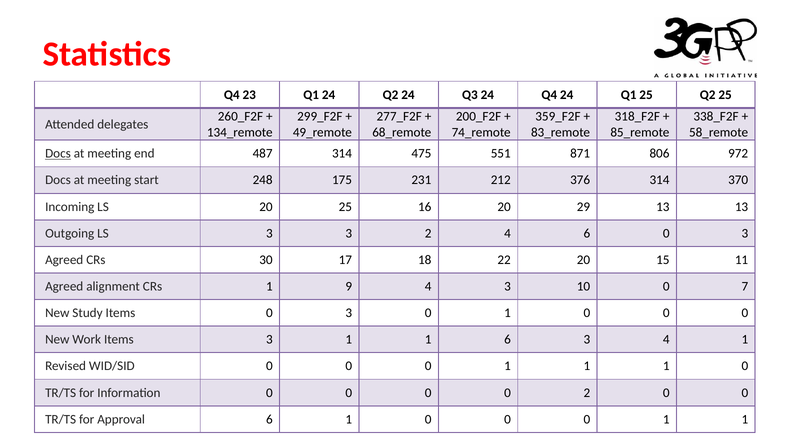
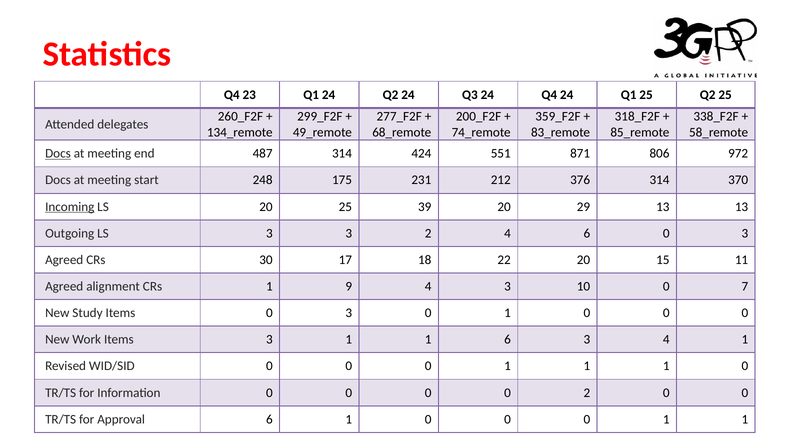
475: 475 -> 424 (421, 154)
Incoming underline: none -> present (70, 207)
16: 16 -> 39 (425, 207)
